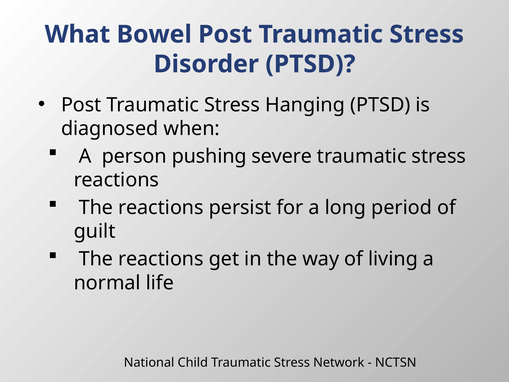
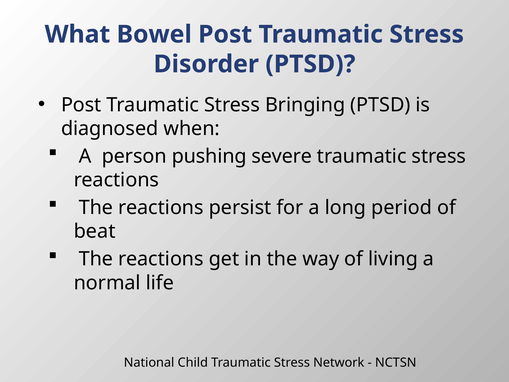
Hanging: Hanging -> Bringing (305, 105)
guilt: guilt -> beat (95, 231)
